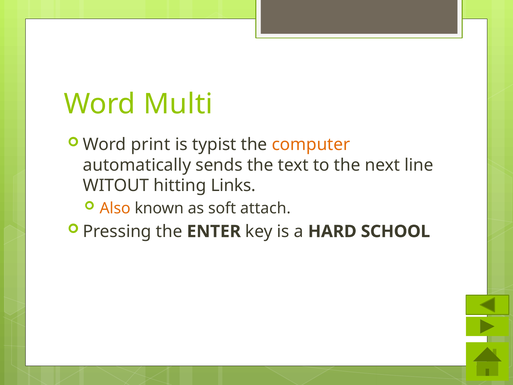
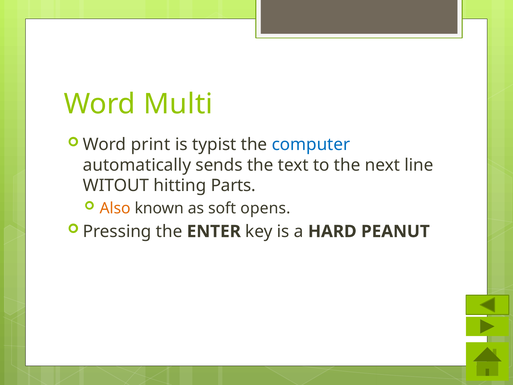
computer colour: orange -> blue (311, 144)
Links: Links -> Parts (233, 185)
attach: attach -> opens (265, 208)
SCHOOL: SCHOOL -> PEANUT (395, 231)
